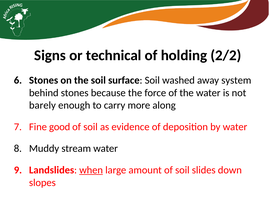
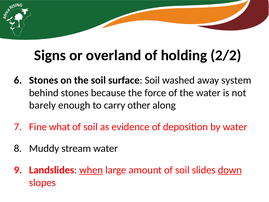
technical: technical -> overland (114, 55)
more: more -> other (139, 105)
good: good -> what (60, 127)
down underline: none -> present (230, 170)
